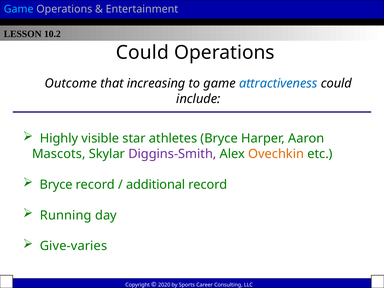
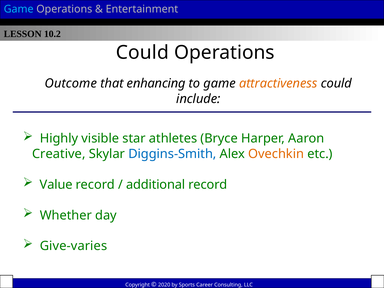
increasing: increasing -> enhancing (156, 83)
attractiveness colour: blue -> orange (278, 83)
Mascots: Mascots -> Creative (59, 154)
Diggins-Smith colour: purple -> blue (172, 154)
Bryce: Bryce -> Value (56, 185)
Running: Running -> Whether (66, 215)
